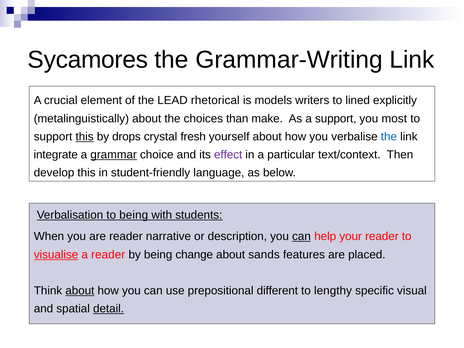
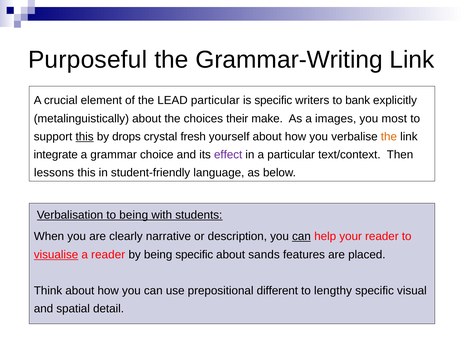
Sycamores: Sycamores -> Purposeful (88, 60)
LEAD rhetorical: rhetorical -> particular (215, 100)
is models: models -> specific (273, 100)
lined: lined -> bank (358, 100)
than: than -> their (237, 119)
a support: support -> images (336, 119)
the colour: blue -> orange (389, 137)
grammar underline: present -> none (114, 155)
develop: develop -> lessons (54, 173)
are reader: reader -> clearly (126, 236)
being change: change -> specific (194, 255)
about underline: present -> none (80, 291)
detail underline: present -> none (109, 309)
